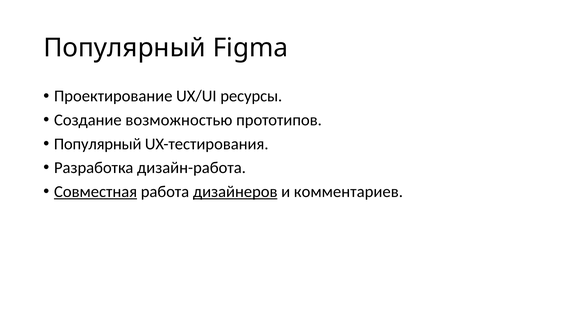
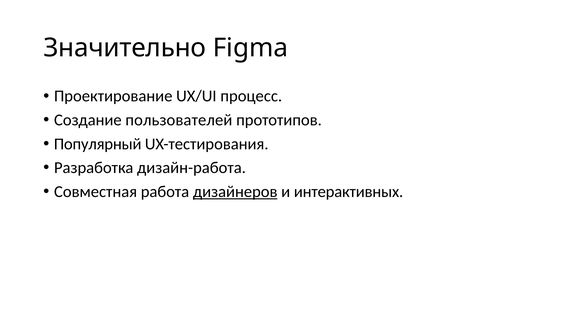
Популярный: Популярный -> Значительно (125, 48)
ресурсы: ресурсы -> процесс (251, 96)
возможностью: возможностью -> пользователей (179, 120)
Совместная underline: present -> none (96, 192)
комментариев: комментариев -> интерактивных (349, 192)
